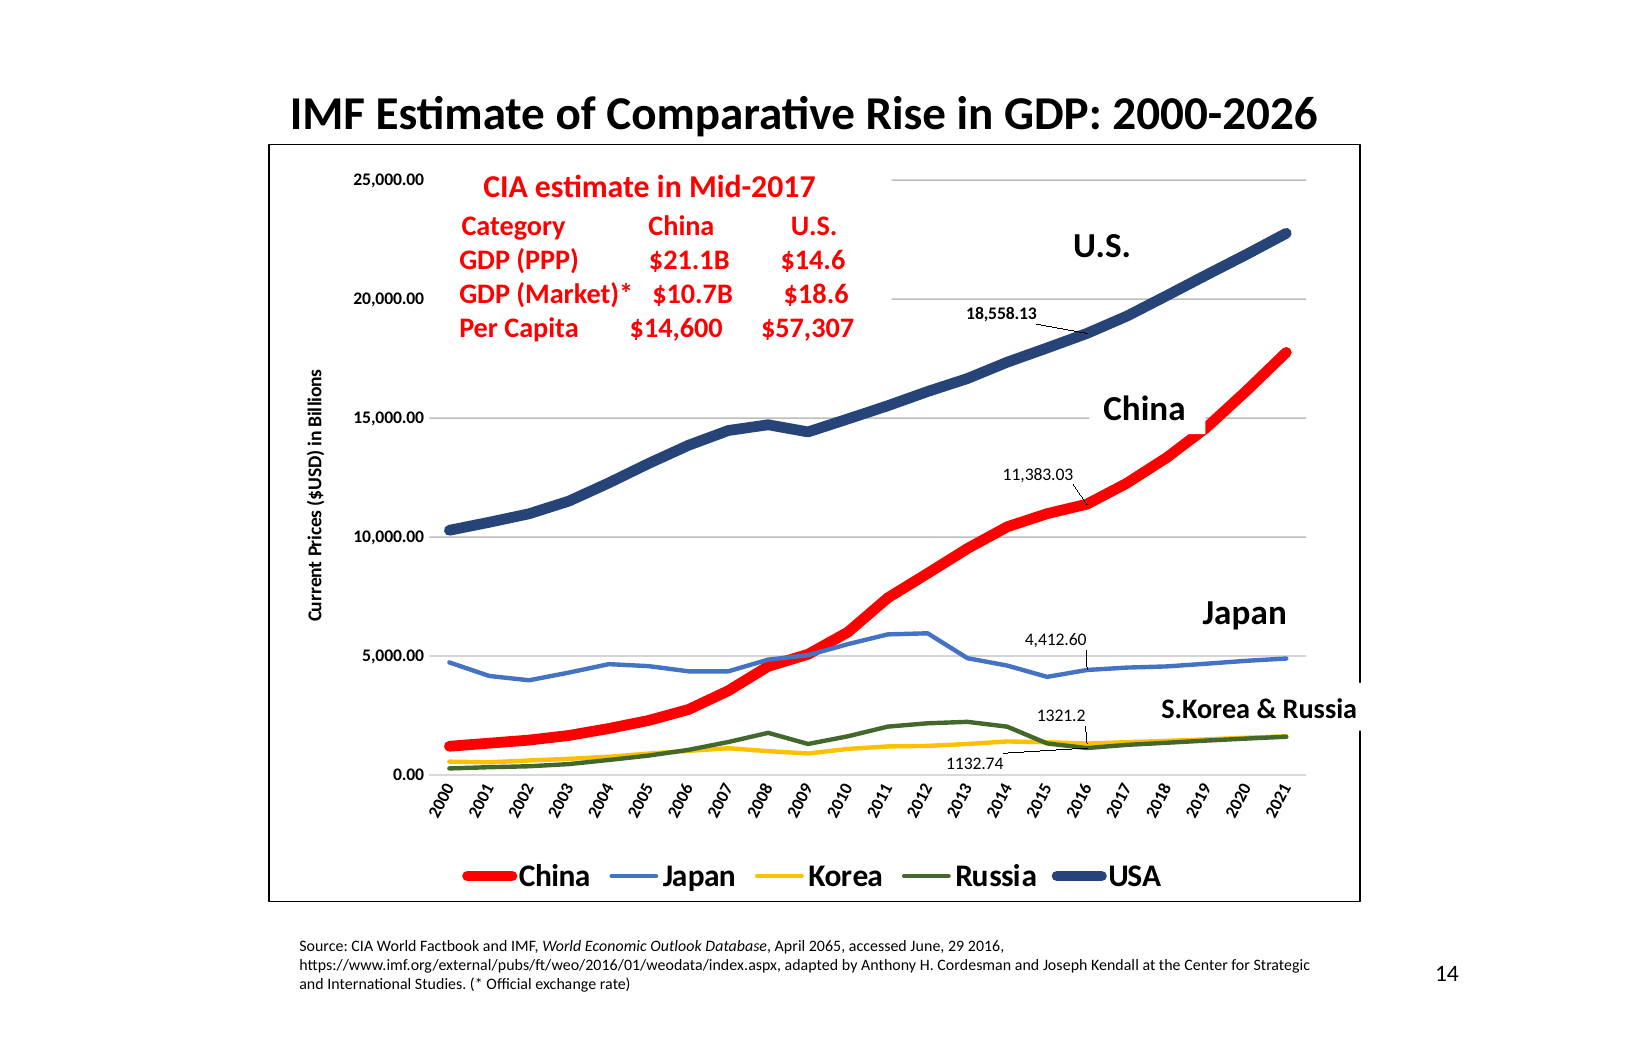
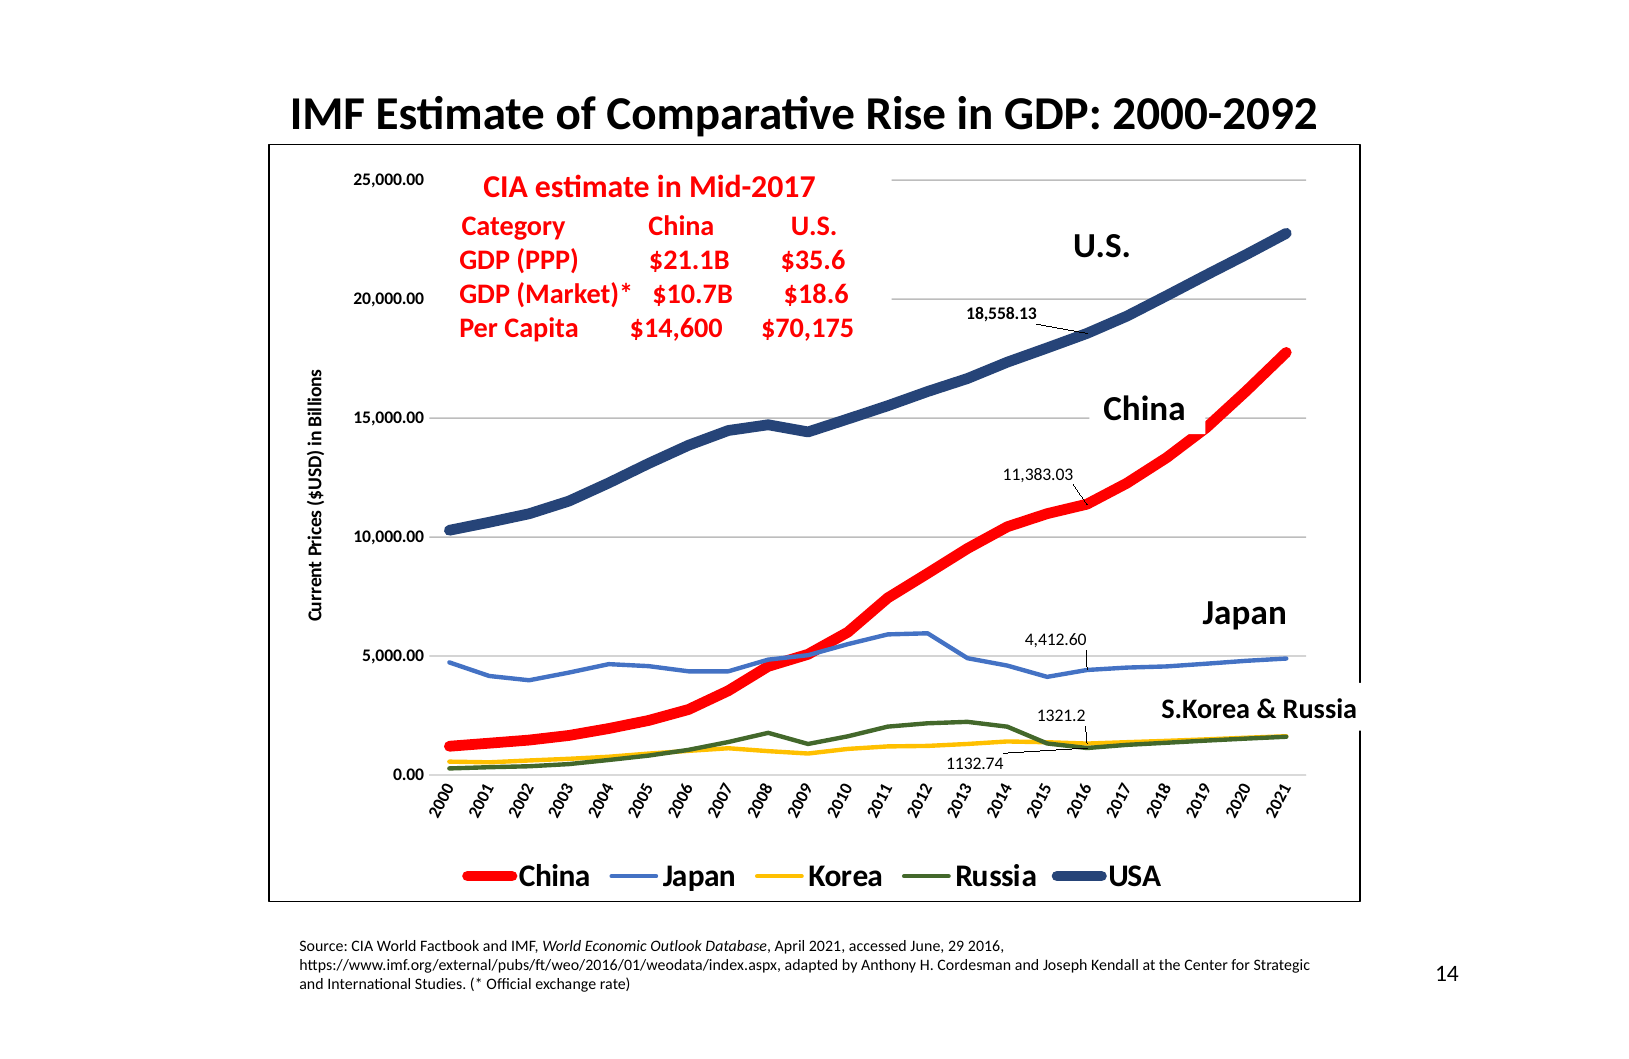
2000-2026: 2000-2026 -> 2000-2092 (1215, 114)
$14.6: $14.6 -> $35.6 (813, 261)
$57,307: $57,307 -> $70,175 (808, 329)
2065: 2065 -> 2021 (827, 946)
